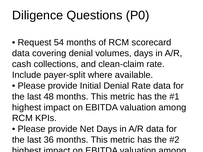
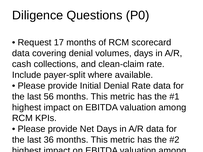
54: 54 -> 17 (59, 43)
48: 48 -> 56 (49, 97)
